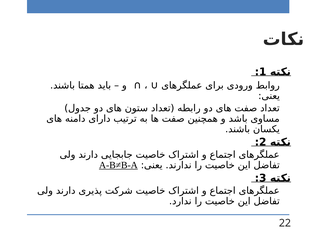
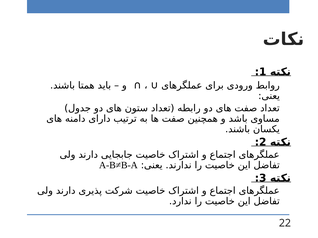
A-B≠B-A underline: present -> none (118, 165)
